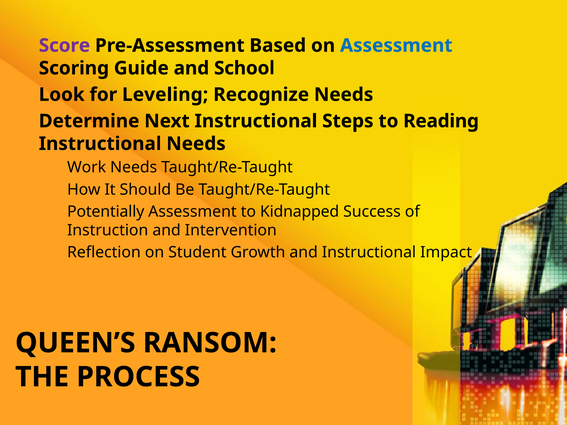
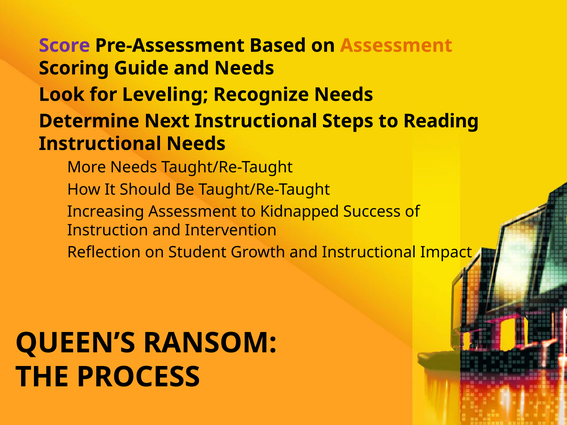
Assessment colour: blue -> orange (396, 46)
and School: School -> Needs (244, 68)
Work: Work -> More (87, 168)
Potentially: Potentially -> Increasing (106, 212)
